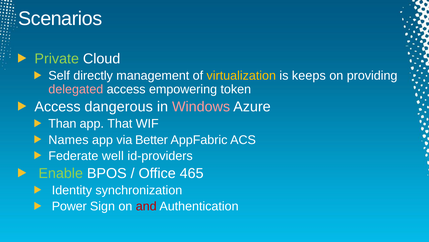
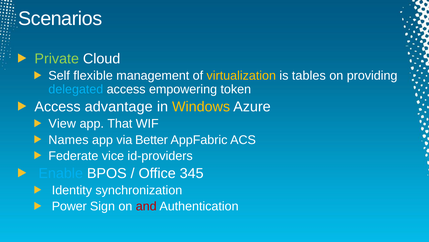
directly: directly -> flexible (93, 76)
keeps: keeps -> tables (309, 76)
delegated colour: pink -> light blue (76, 89)
dangerous: dangerous -> advantage (119, 106)
Windows colour: pink -> yellow (201, 106)
Than: Than -> View (62, 123)
well: well -> vice (113, 156)
Enable colour: light green -> light blue (61, 173)
465: 465 -> 345 (192, 173)
